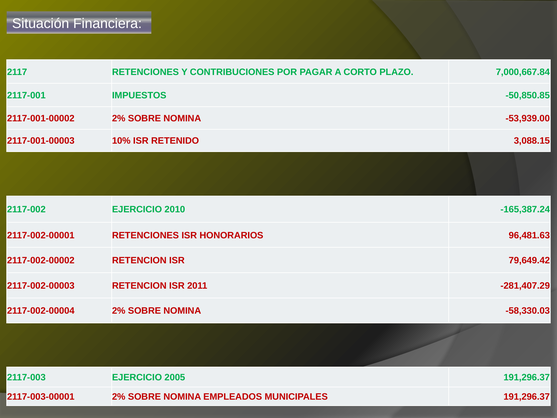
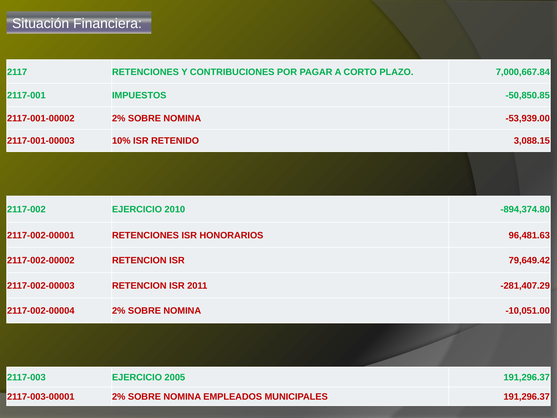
-165,387.24: -165,387.24 -> -894,374.80 (525, 209)
-58,330.03: -58,330.03 -> -10,051.00 (528, 311)
